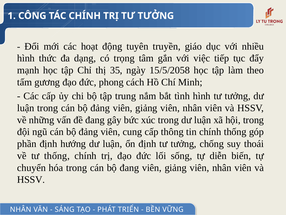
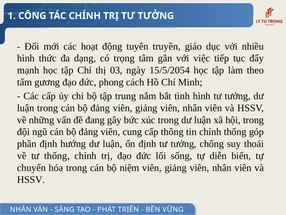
35: 35 -> 03 (116, 70)
15/5/2058: 15/5/2058 -> 15/5/2054 (170, 70)
bộ đang: đang -> niệm (129, 167)
